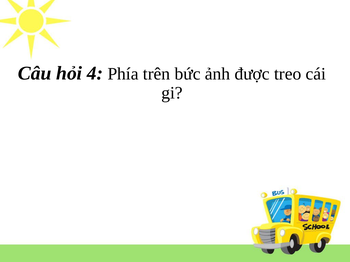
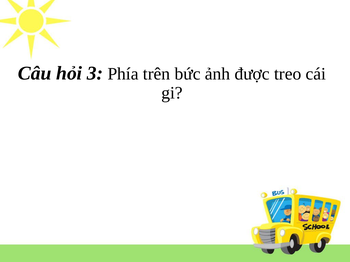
4: 4 -> 3 (95, 73)
